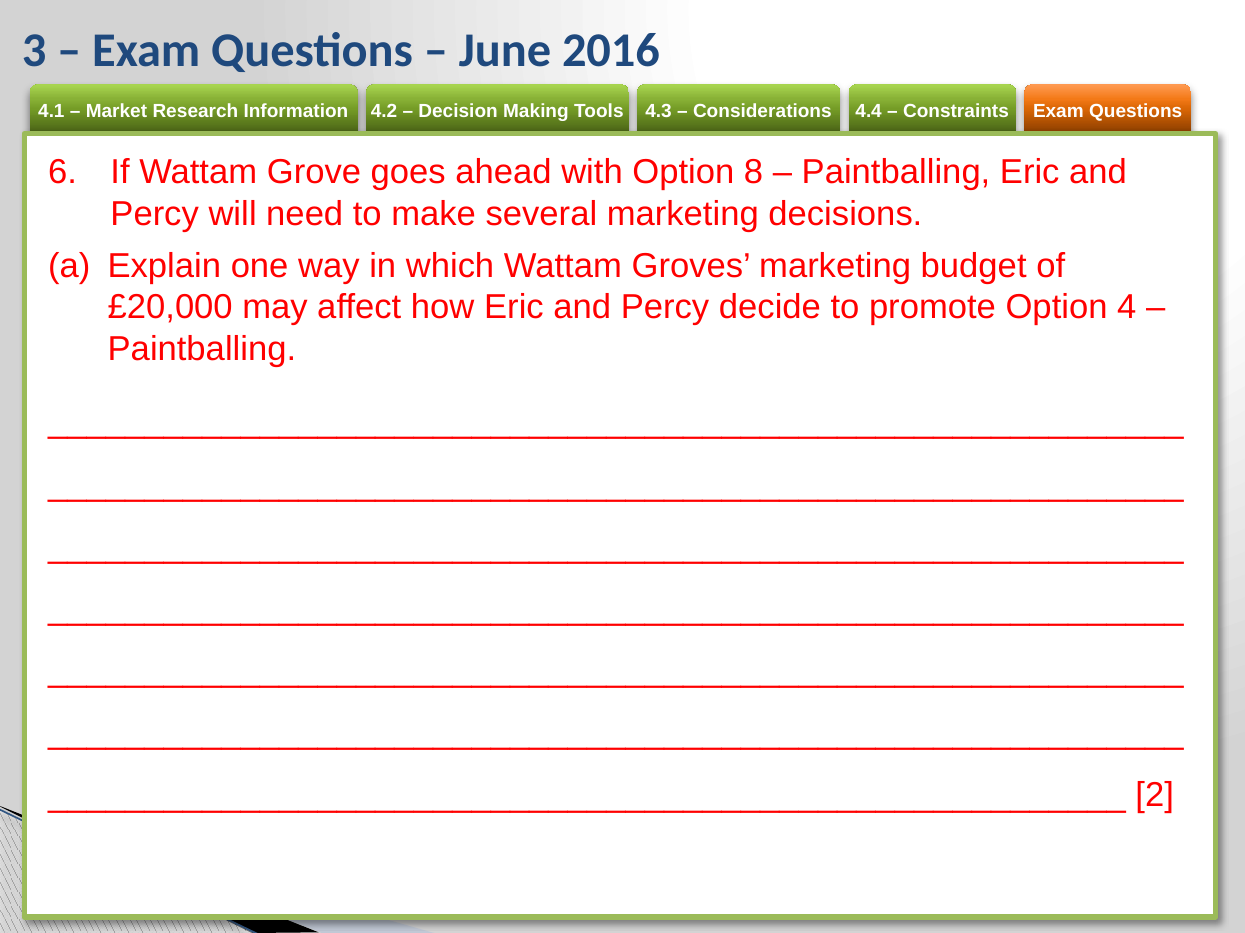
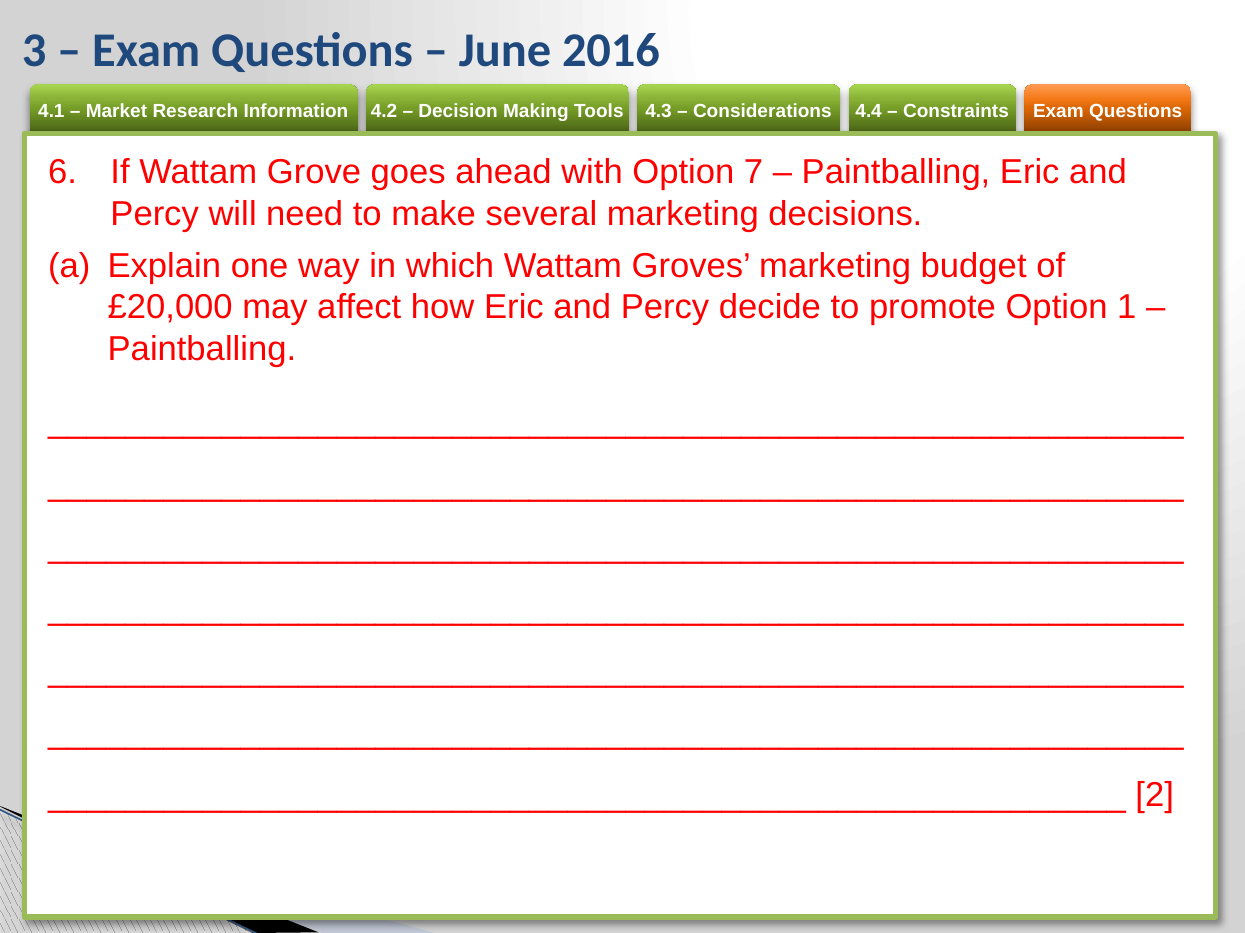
8: 8 -> 7 (754, 173)
4: 4 -> 1 (1127, 308)
